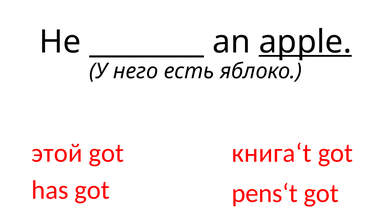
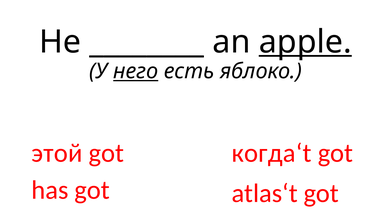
него underline: none -> present (136, 71)
книга‘t: книга‘t -> когда‘t (272, 153)
pens‘t: pens‘t -> atlas‘t (265, 193)
